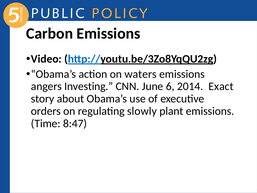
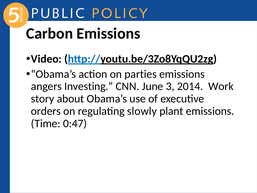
waters: waters -> parties (141, 74)
6: 6 -> 3 (170, 86)
Exact: Exact -> Work (221, 86)
8:47: 8:47 -> 0:47 (75, 123)
